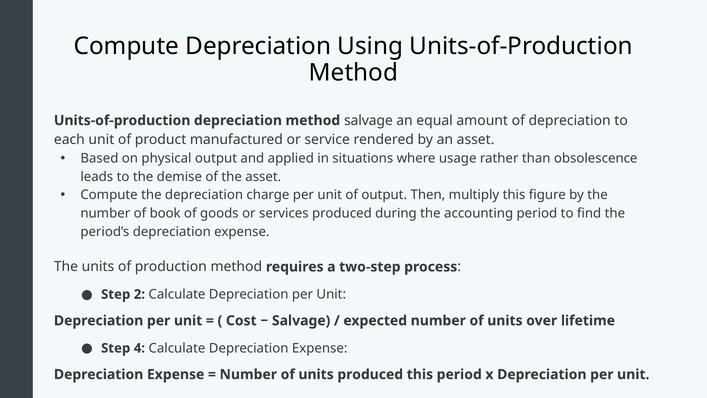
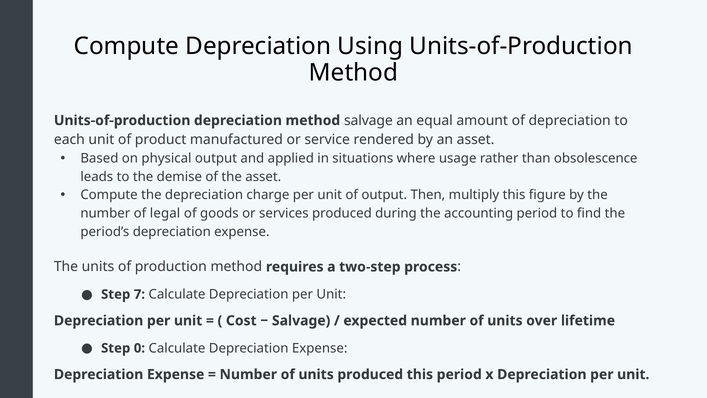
book: book -> legal (165, 213)
2: 2 -> 7 (139, 294)
4: 4 -> 0 (139, 348)
